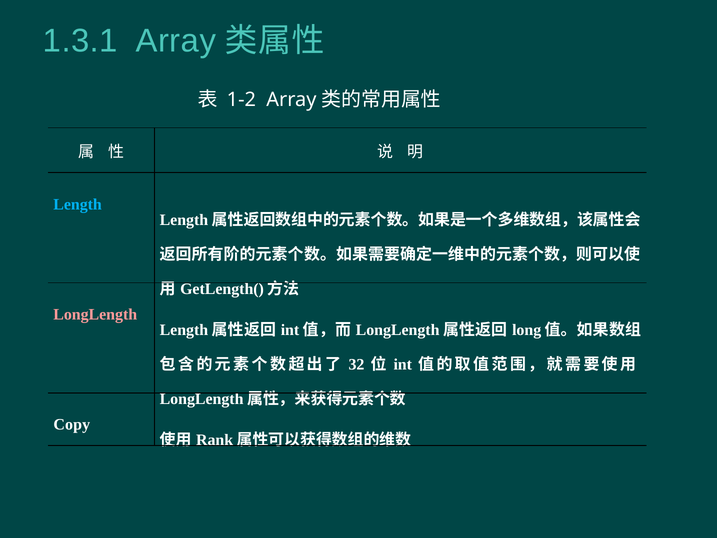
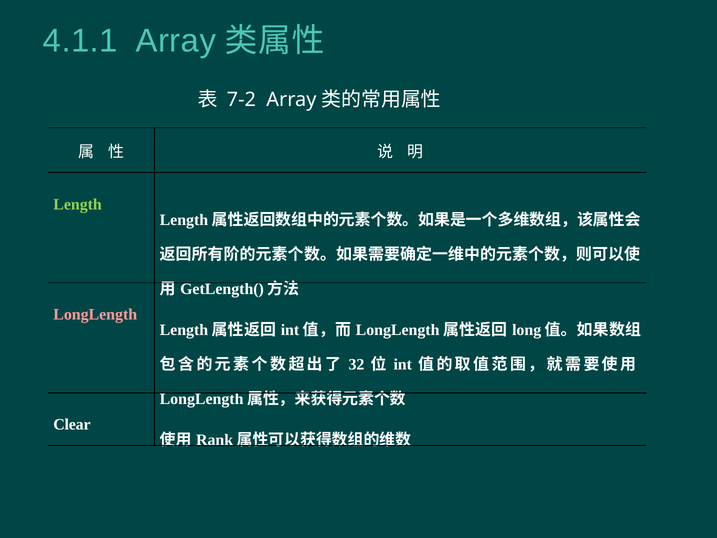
1.3.1: 1.3.1 -> 4.1.1 (80, 41)
1-2: 1-2 -> 7-2 (241, 99)
Length colour: light blue -> light green (78, 204)
Copy: Copy -> Clear (72, 424)
